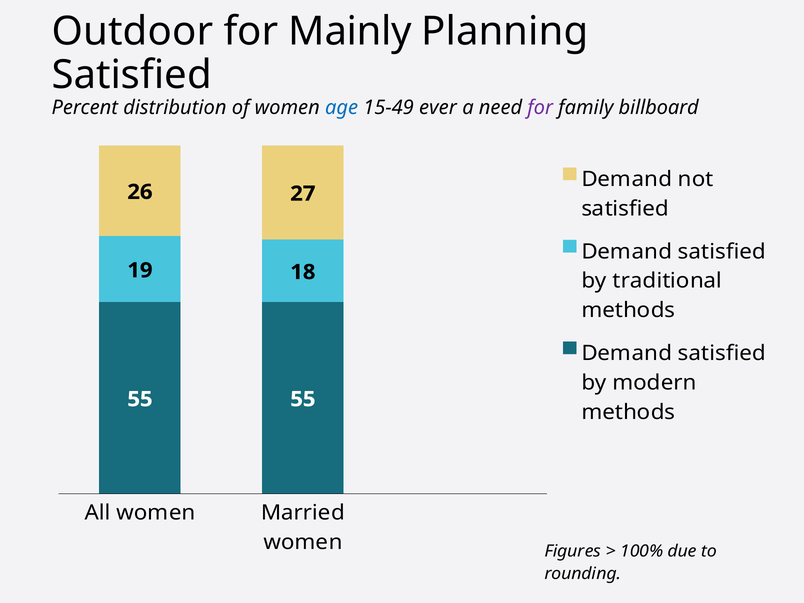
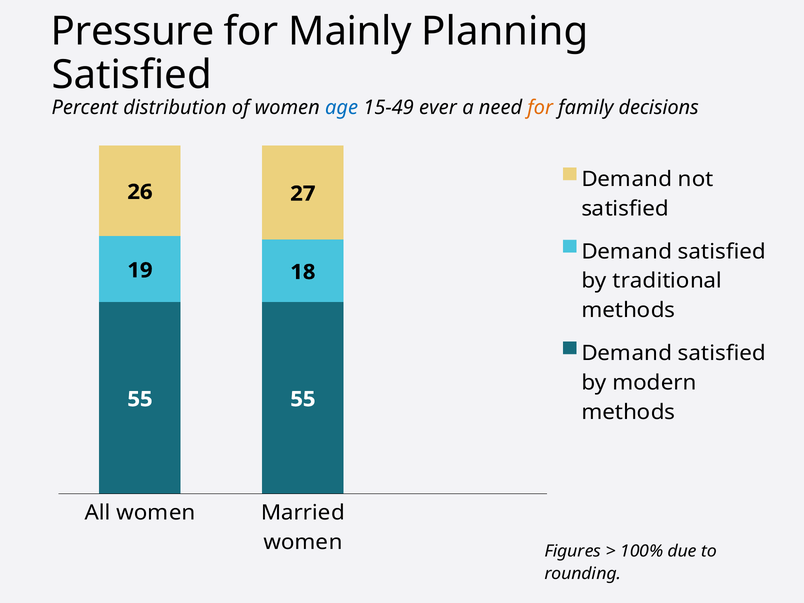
Outdoor: Outdoor -> Pressure (133, 32)
for colour: purple -> orange (540, 108)
billboard: billboard -> decisions (659, 108)
